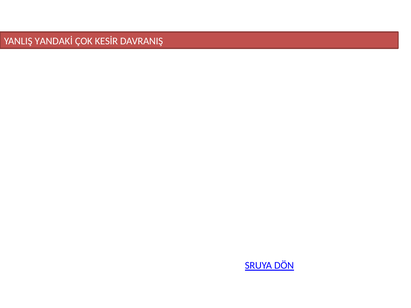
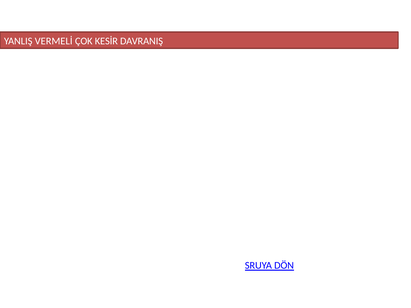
YANDAKİ: YANDAKİ -> VERMELİ (54, 41)
